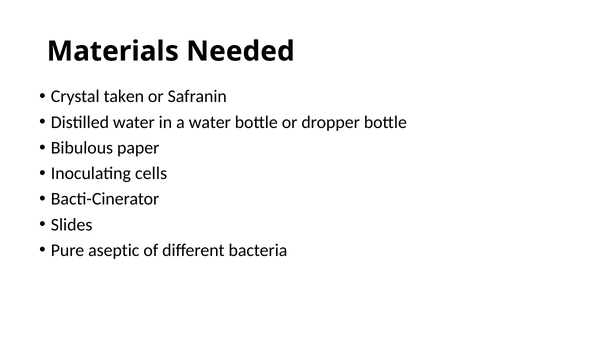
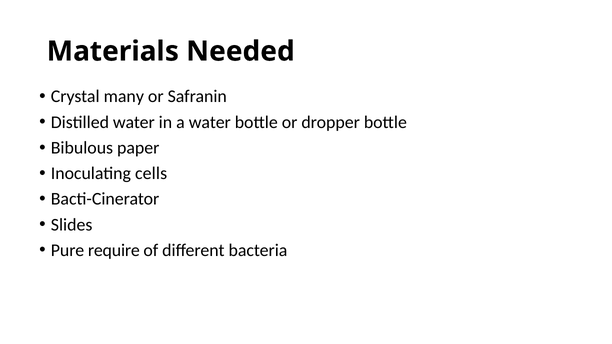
taken: taken -> many (124, 97)
aseptic: aseptic -> require (114, 250)
